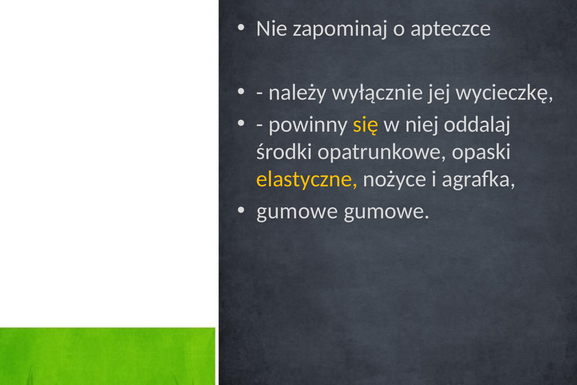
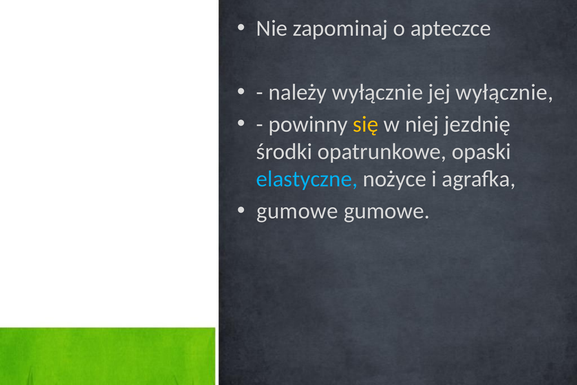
jej wycieczkę: wycieczkę -> wyłącznie (505, 92)
oddalaj: oddalaj -> jezdnię (477, 124)
elastyczne colour: yellow -> light blue (307, 179)
